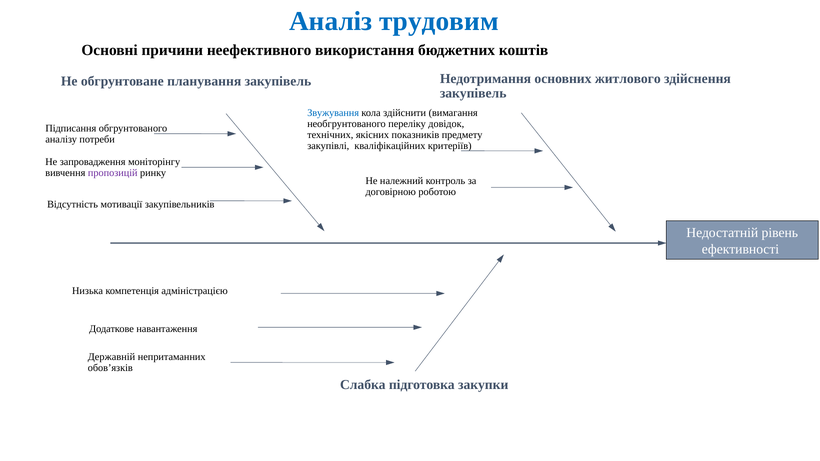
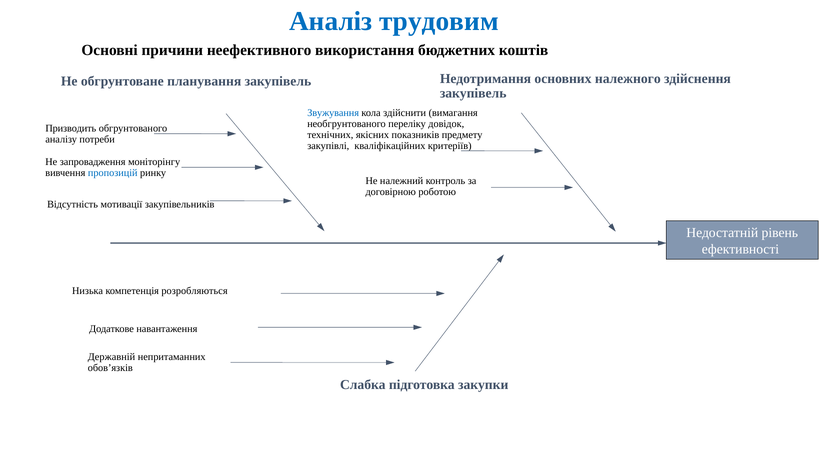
житлового: житлового -> належного (628, 79)
Підписання: Підписання -> Призводить (71, 128)
пропозицій colour: purple -> blue (113, 173)
адміністрацією: адміністрацією -> розробляються (195, 291)
